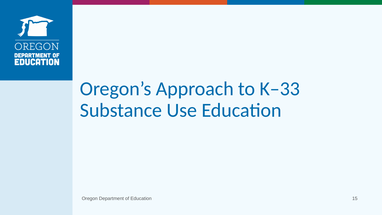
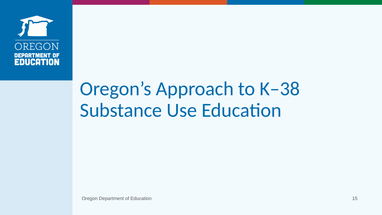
K–33: K–33 -> K–38 (280, 89)
